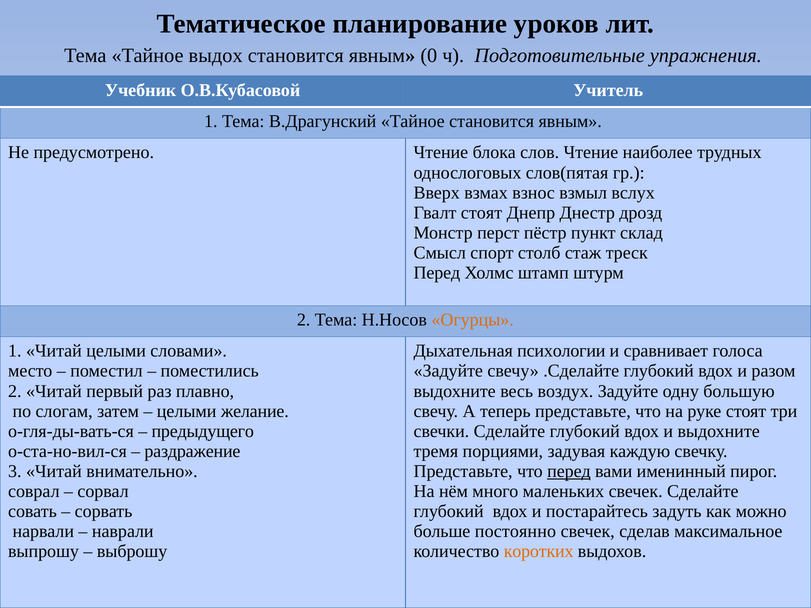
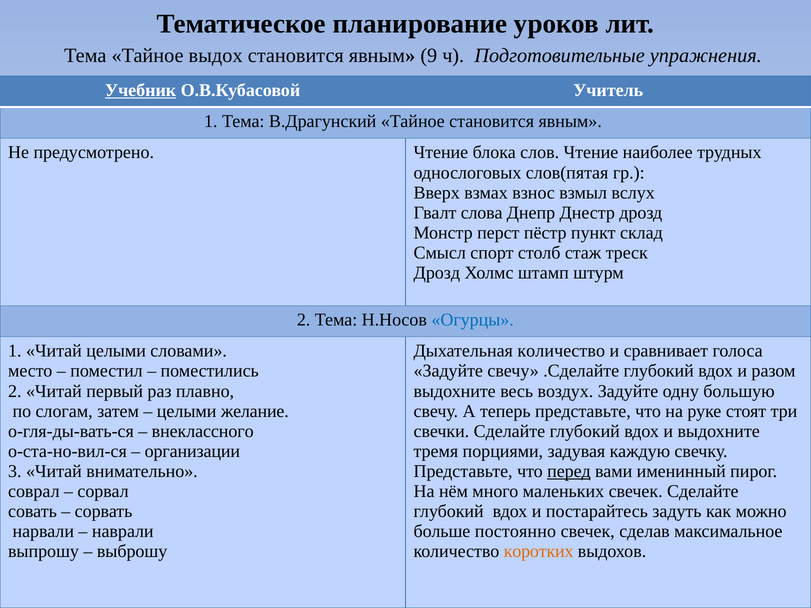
0: 0 -> 9 (429, 56)
Учебник underline: none -> present (141, 90)
Гвалт стоят: стоят -> слова (482, 213)
Перед: Перед -> Дрозд (437, 273)
Огурцы colour: orange -> blue (473, 320)
Дыхательная психологии: психологии -> количество (561, 351)
предыдущего: предыдущего -> внеклассного (203, 431)
раздражение: раздражение -> организации (192, 451)
